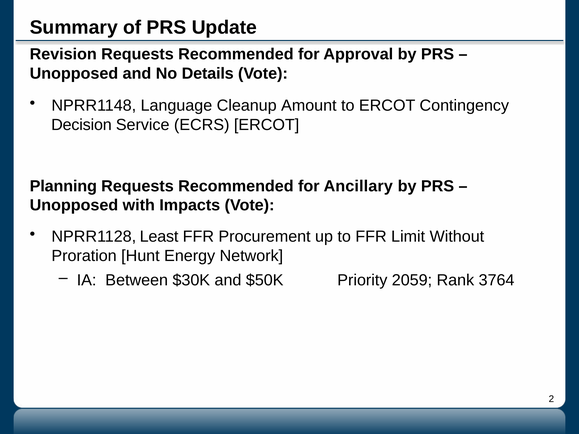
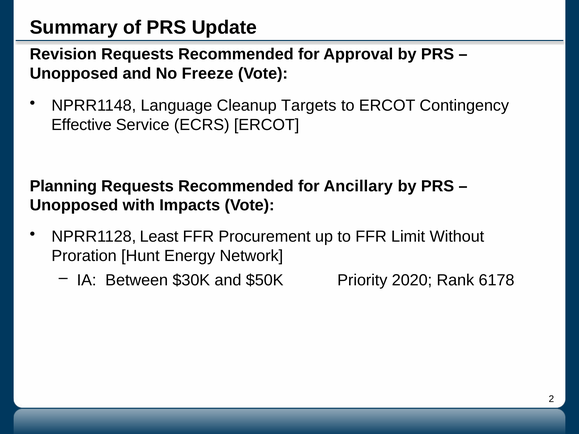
Details: Details -> Freeze (208, 74)
Amount: Amount -> Targets (309, 106)
Decision: Decision -> Effective (81, 125)
2059: 2059 -> 2020 (412, 280)
3764: 3764 -> 6178 (497, 280)
